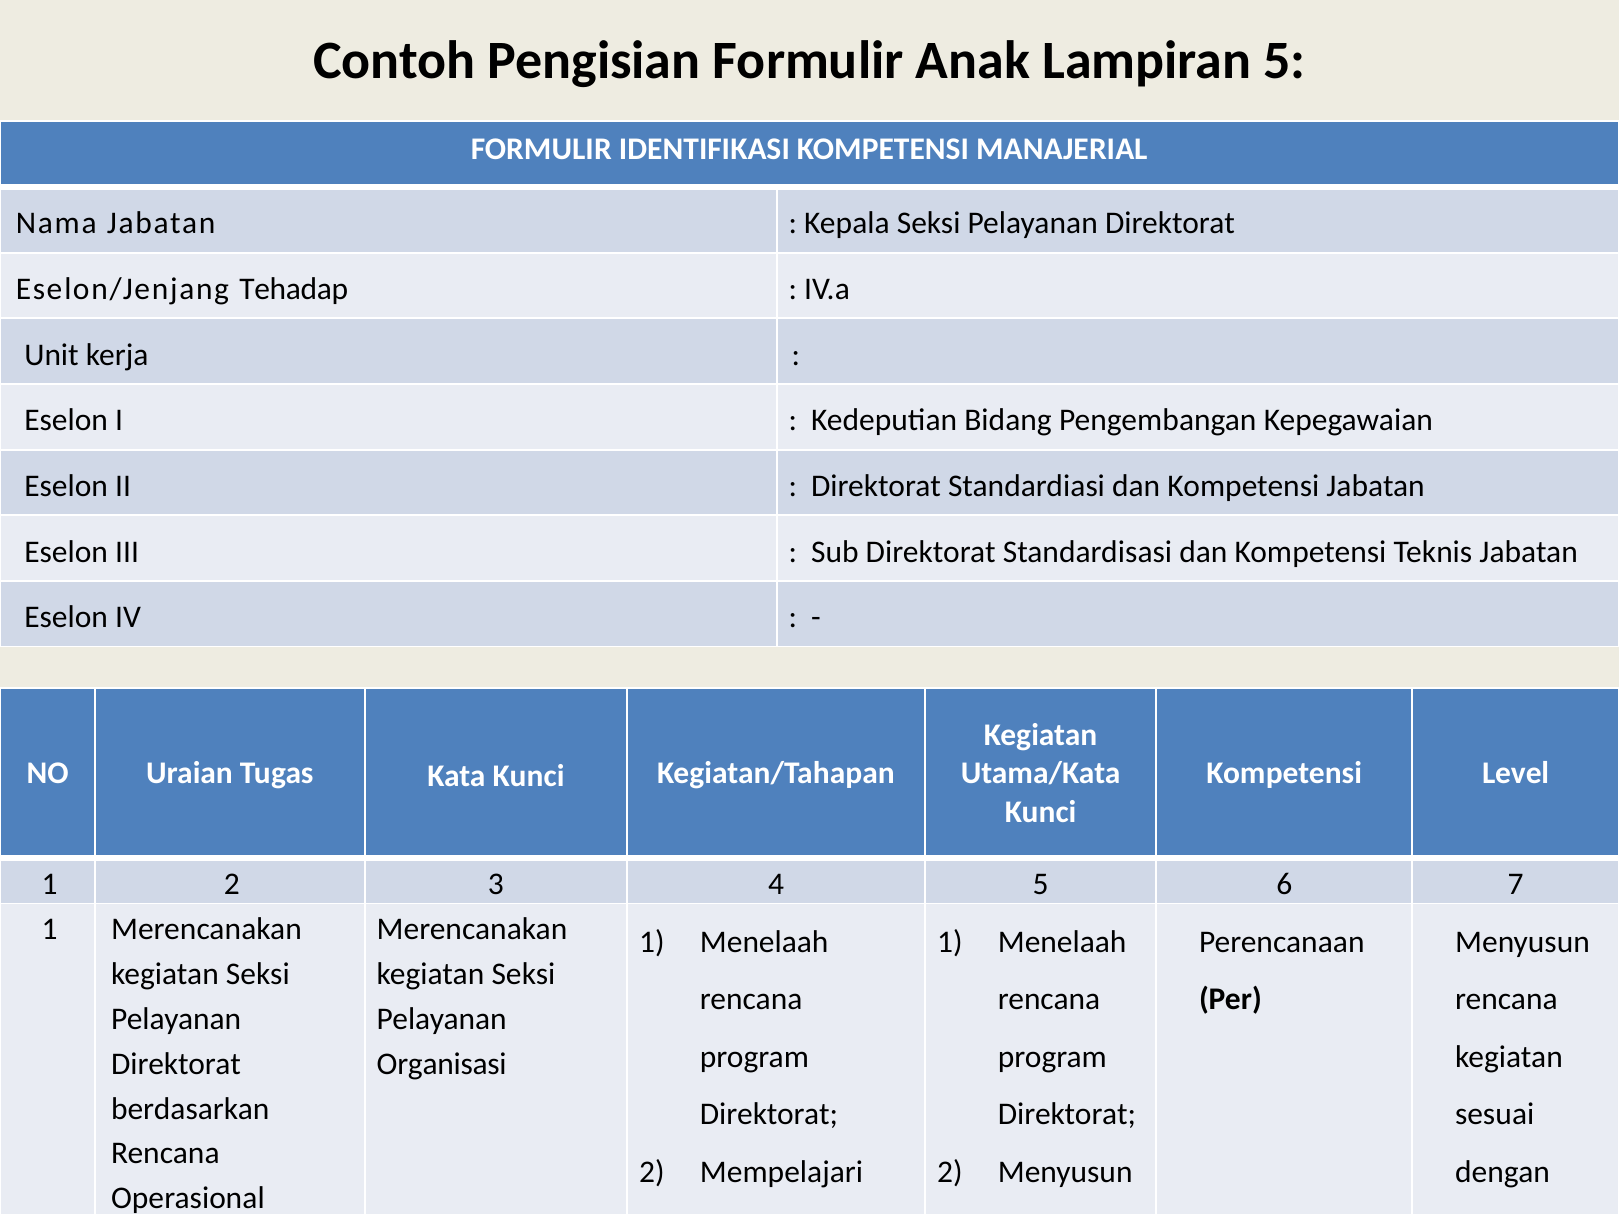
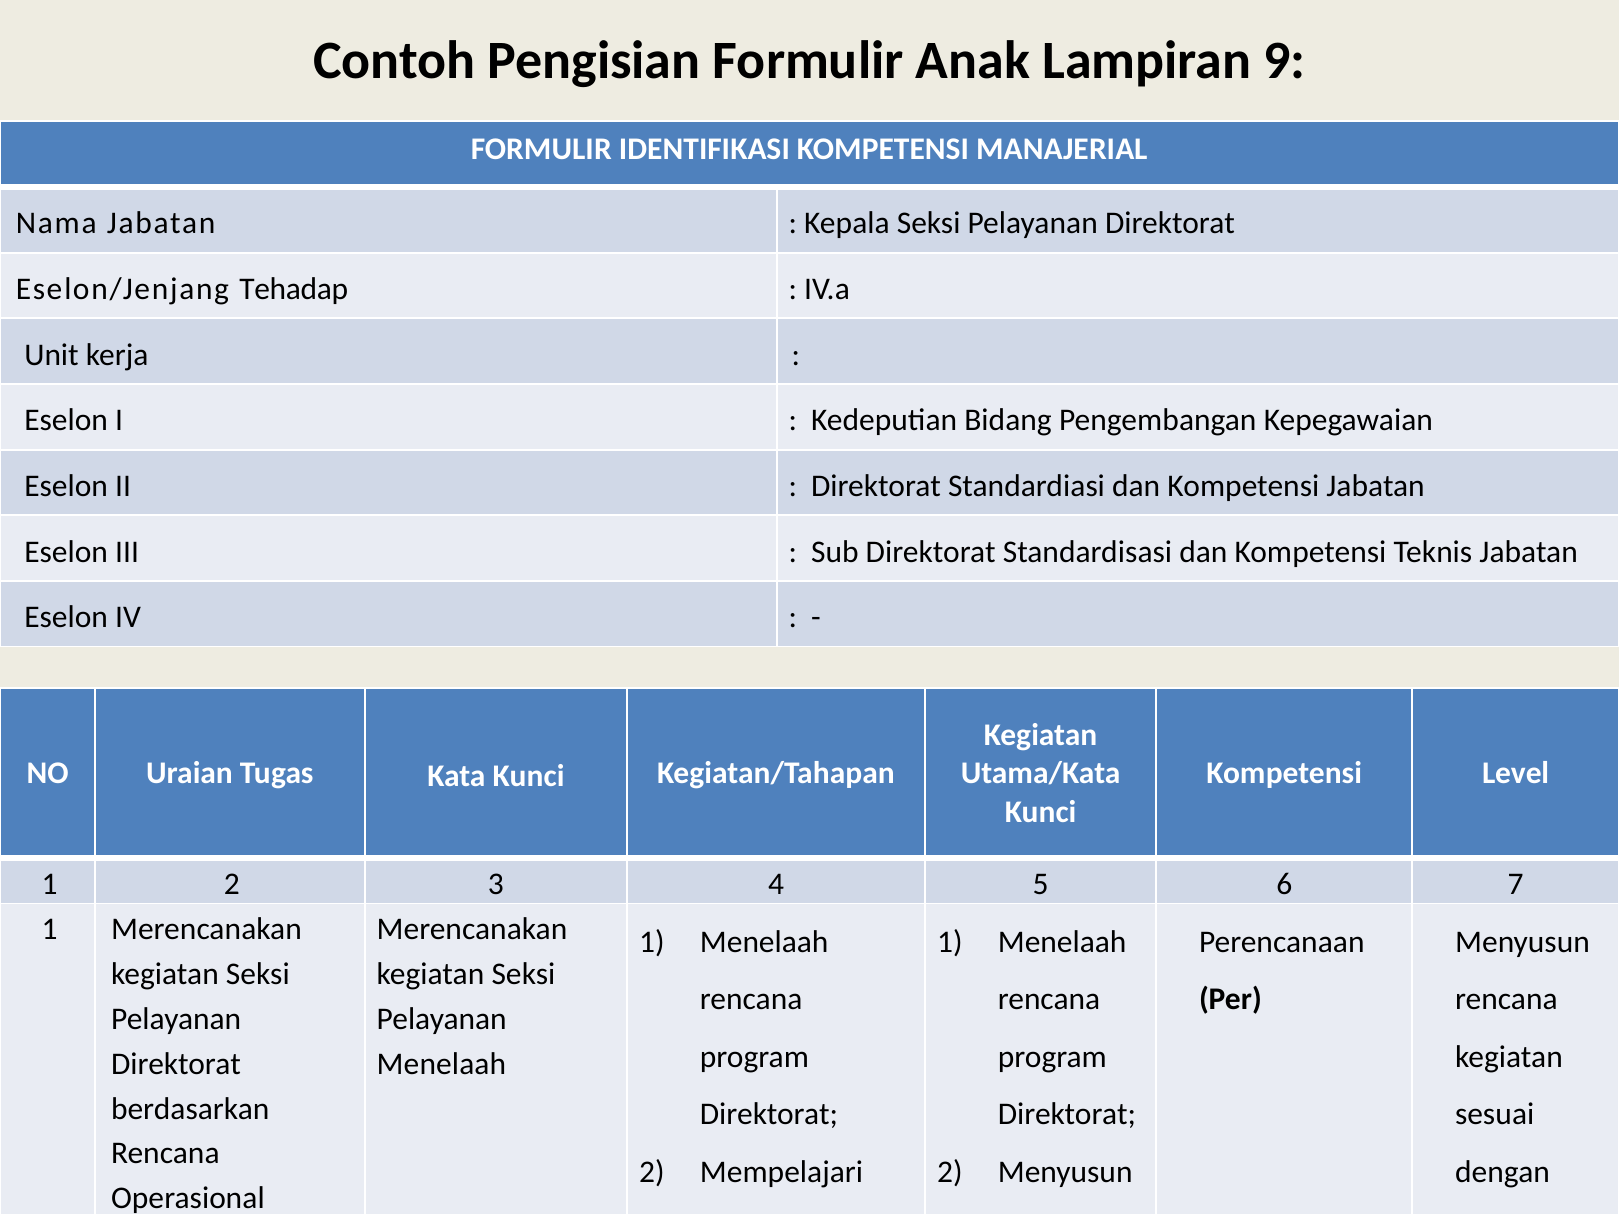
Lampiran 5: 5 -> 9 (1285, 60)
Organisasi: Organisasi -> Menelaah (441, 1064)
